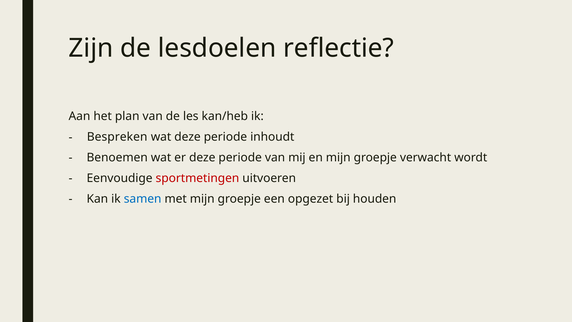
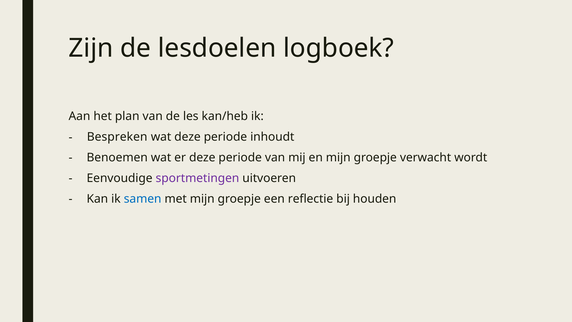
reflectie: reflectie -> logboek (339, 48)
sportmetingen colour: red -> purple (197, 178)
opgezet: opgezet -> reflectie (311, 199)
